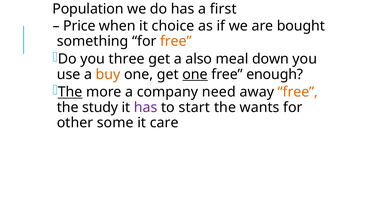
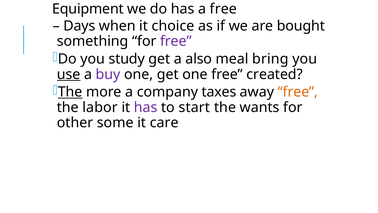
Population: Population -> Equipment (88, 9)
a first: first -> free (223, 9)
Price: Price -> Days (79, 26)
free colour: orange -> purple (176, 41)
three: three -> study (127, 59)
down: down -> bring (270, 59)
use underline: none -> present (69, 74)
buy colour: orange -> purple (108, 74)
one underline: present -> none (195, 74)
enough: enough -> created (275, 74)
need: need -> taxes (219, 92)
study: study -> labor (100, 107)
